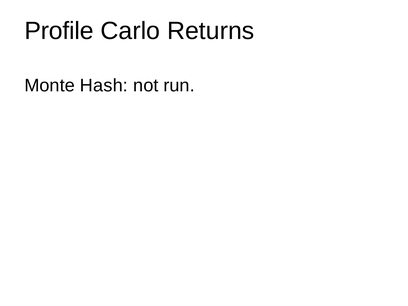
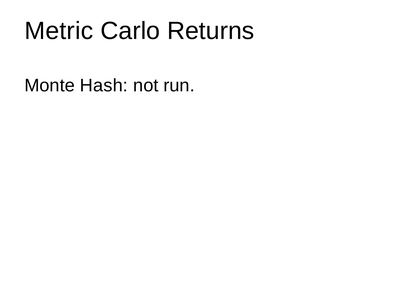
Profile: Profile -> Metric (59, 31)
